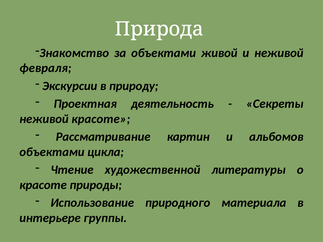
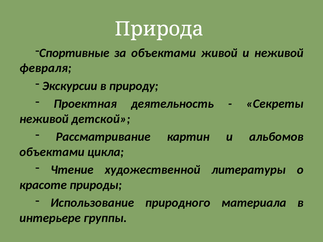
Знакомство: Знакомство -> Спортивные (74, 53)
неживой красоте: красоте -> детской (101, 119)
